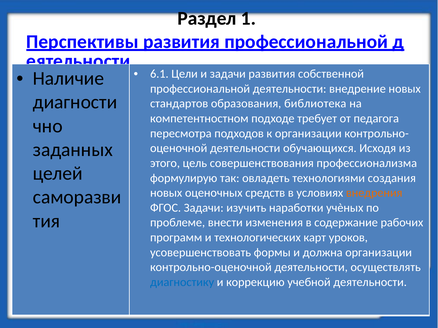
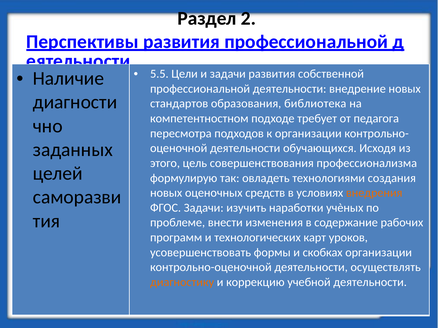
1: 1 -> 2 (249, 18)
6.1: 6.1 -> 5.5 (159, 74)
должна: должна -> скобках (323, 253)
диагностику colour: blue -> orange (182, 283)
